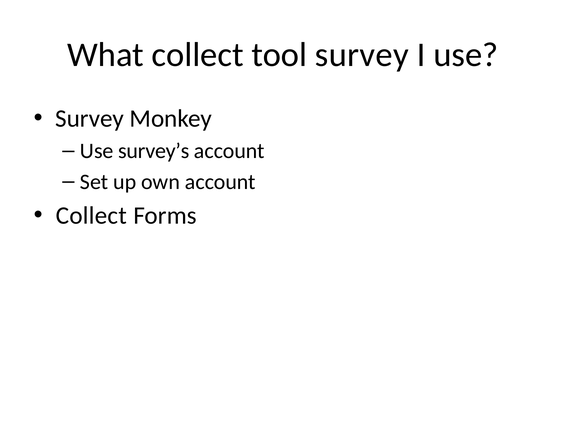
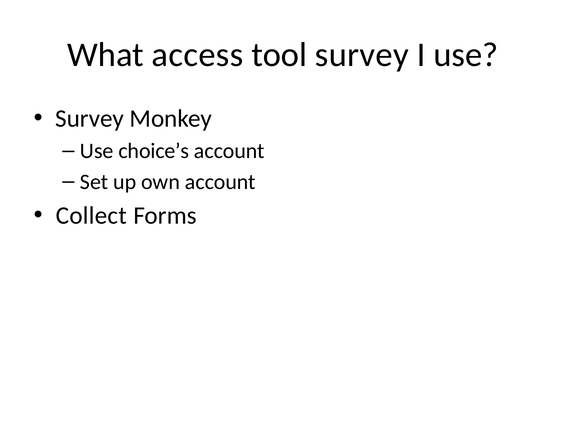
What collect: collect -> access (197, 55)
survey’s: survey’s -> choice’s (154, 151)
